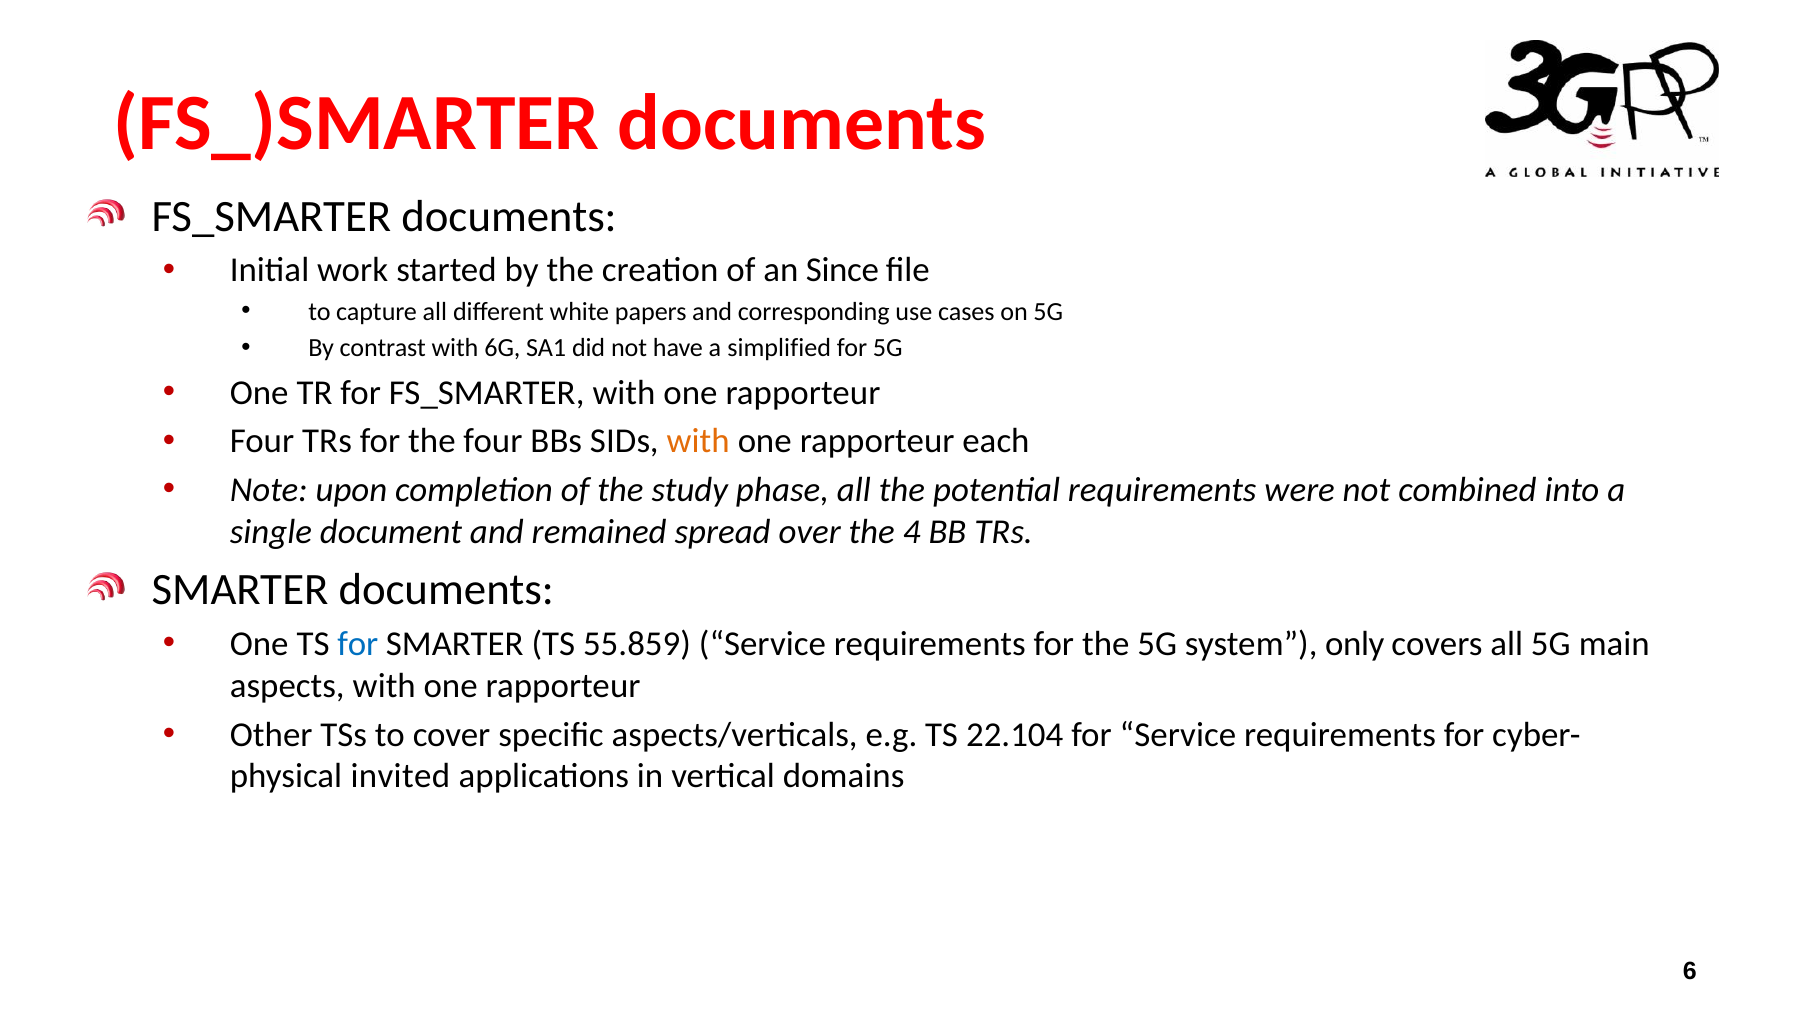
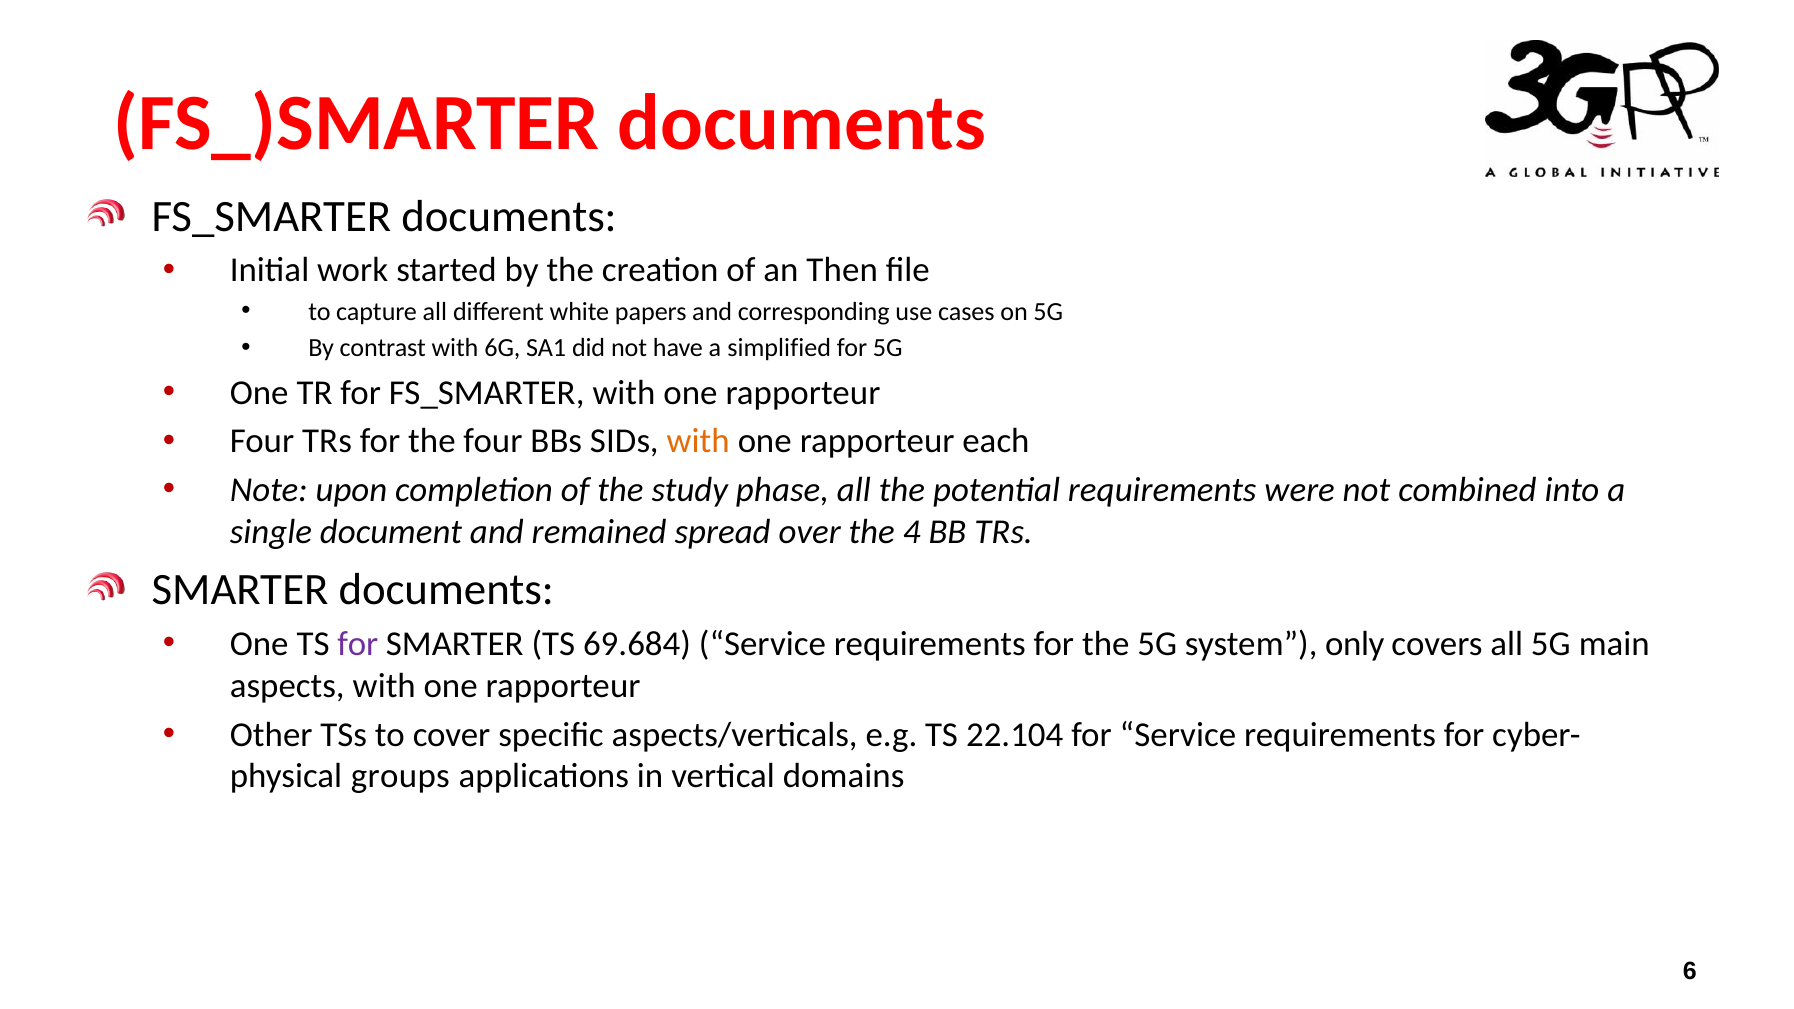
Since: Since -> Then (842, 271)
for colour: blue -> purple (358, 644)
55.859: 55.859 -> 69.684 (637, 644)
invited: invited -> groups (400, 777)
